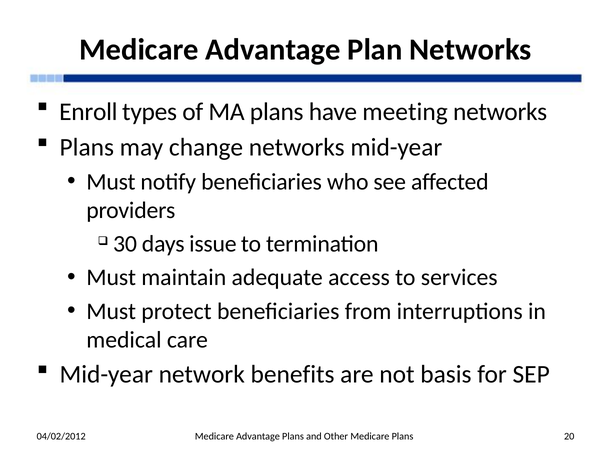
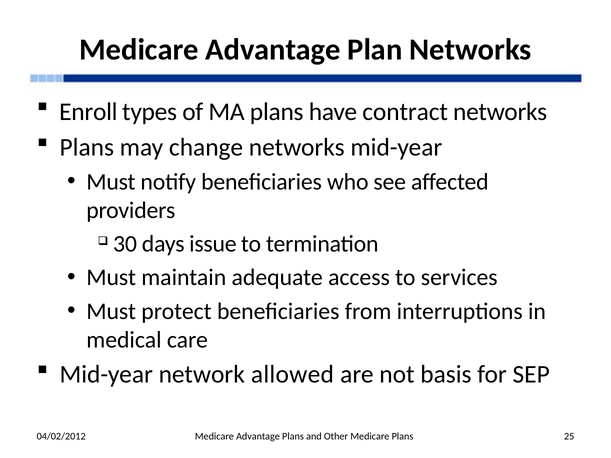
meeting: meeting -> contract (405, 112)
benefits: benefits -> allowed (292, 375)
20: 20 -> 25 (569, 436)
